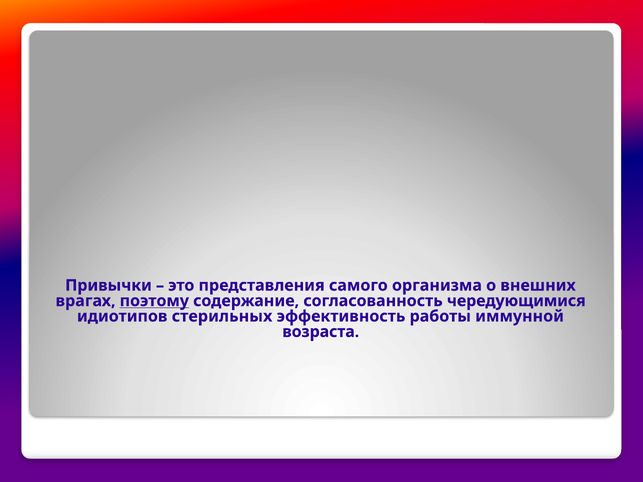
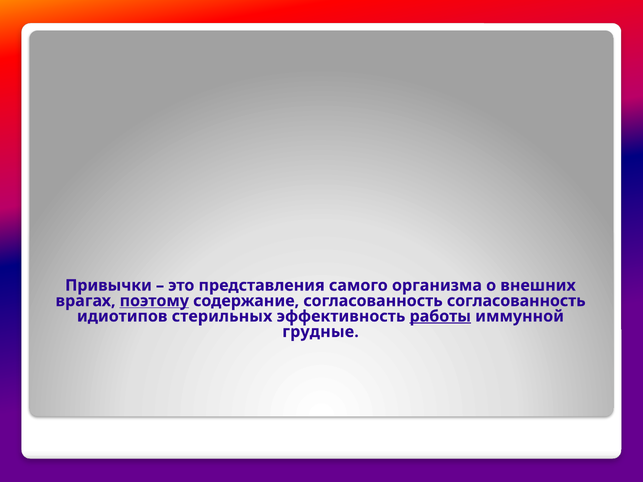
согласованность чередующимися: чередующимися -> согласованность (516, 301)
работы underline: none -> present (440, 316)
возраста: возраста -> грудные (321, 332)
